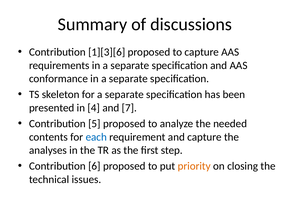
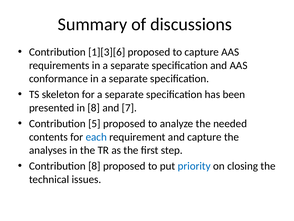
in 4: 4 -> 8 (94, 108)
Contribution 6: 6 -> 8 (94, 166)
priority colour: orange -> blue (194, 166)
